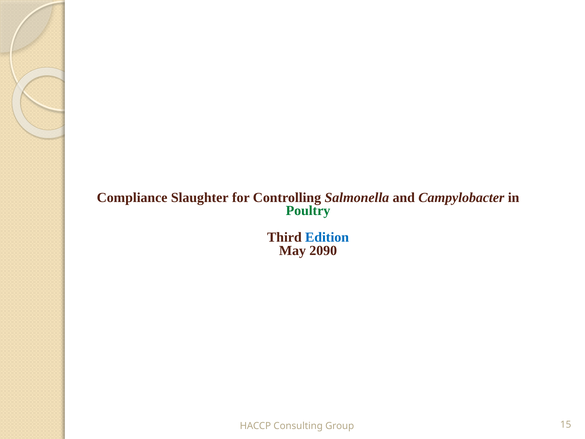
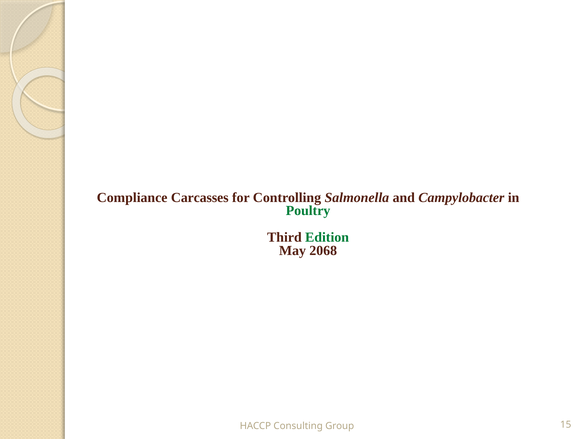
Slaughter: Slaughter -> Carcasses (200, 197)
Edition colour: blue -> green (327, 237)
2090: 2090 -> 2068 (323, 250)
